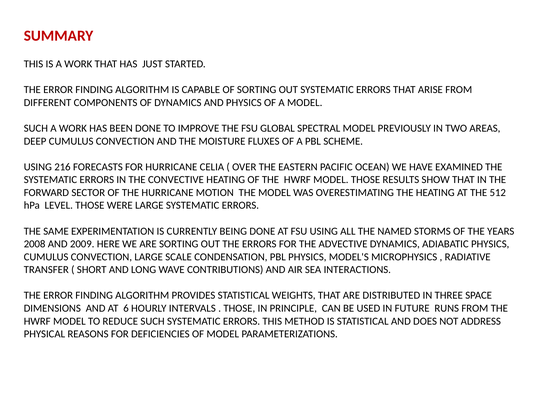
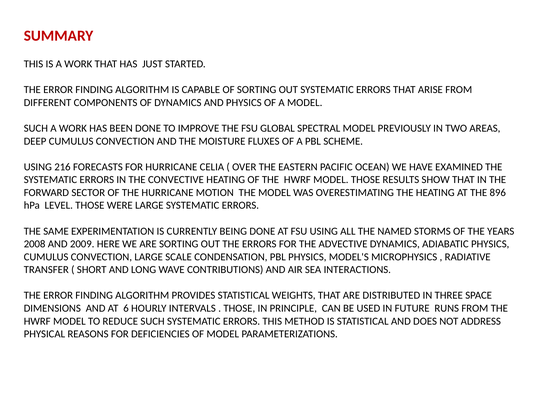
512: 512 -> 896 (498, 192)
